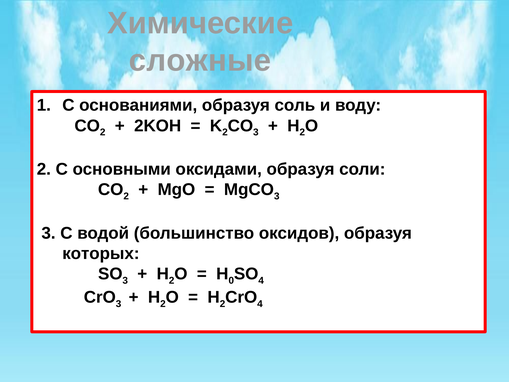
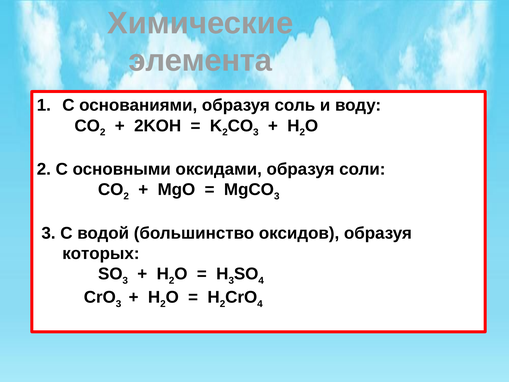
сложные: сложные -> элемента (200, 61)
0: 0 -> 3 (231, 280)
